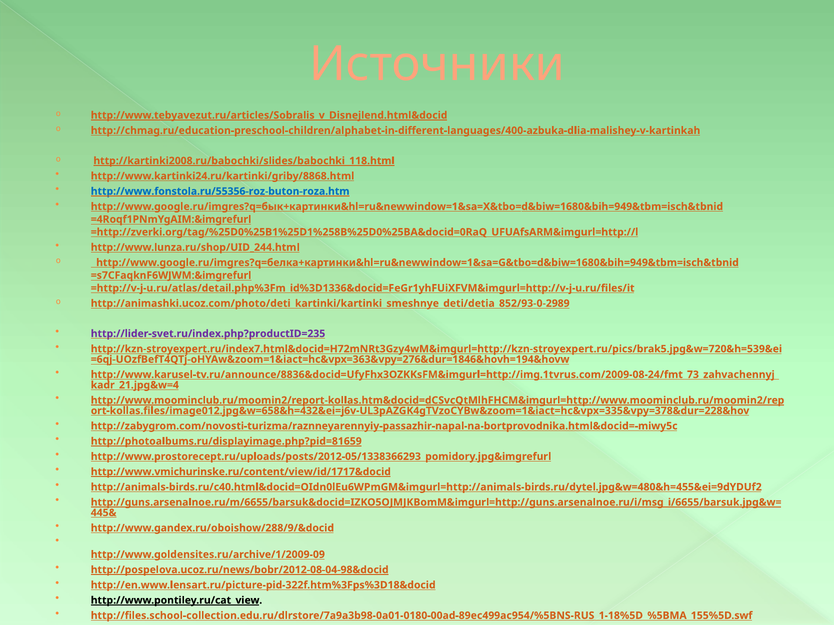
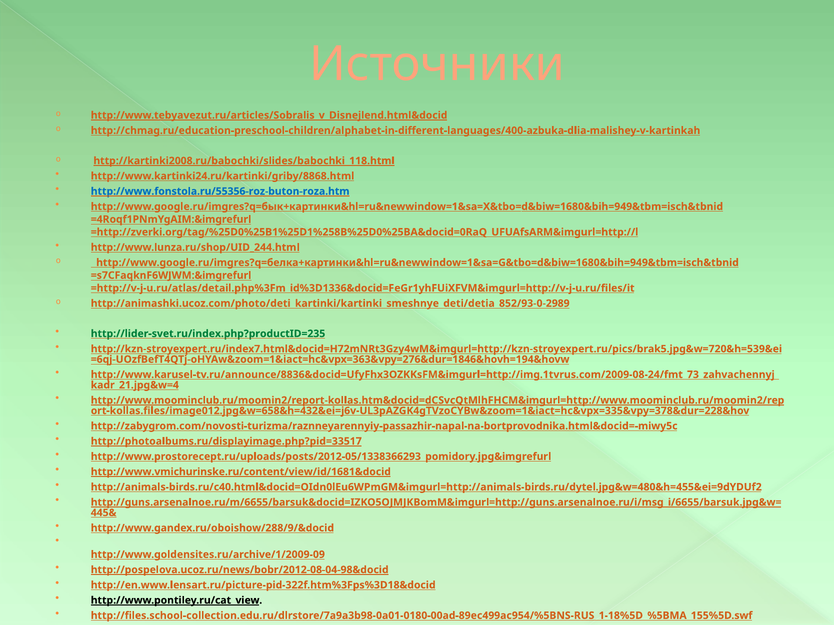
http://lider-svet.ru/index.php?productID=235 colour: purple -> green (208, 334)
http://photoalbums.ru/displayimage.php?pid=81659: http://photoalbums.ru/displayimage.php?pid=81659 -> http://photoalbums.ru/displayimage.php?pid=33517 (226, 442)
http://www.vmichurinske.ru/content/view/id/1717&docid: http://www.vmichurinske.ru/content/view/id/1717&docid -> http://www.vmichurinske.ru/content/view/id/1681&docid (241, 472)
